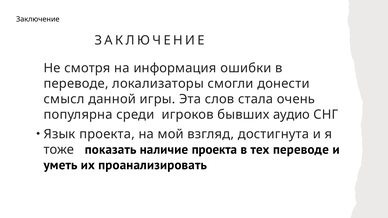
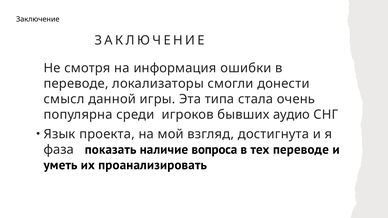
слов: слов -> типа (220, 99)
тоже: тоже -> фаза (59, 150)
наличие проекта: проекта -> вопроса (215, 150)
